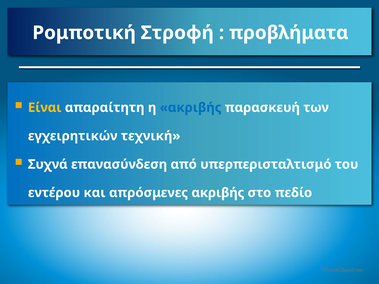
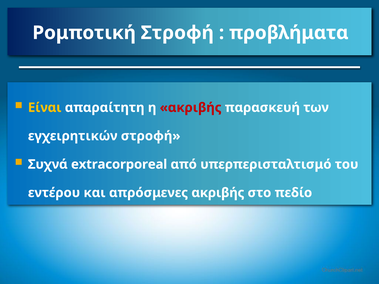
ακριβής colour: blue -> red (191, 108)
εγχειρητικών τεχνική: τεχνική -> στροφή (151, 136)
επανασύνδεση: επανασύνδεση -> extracorporeal (119, 164)
